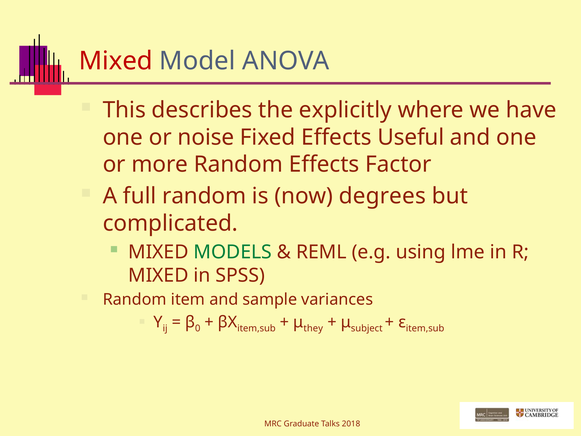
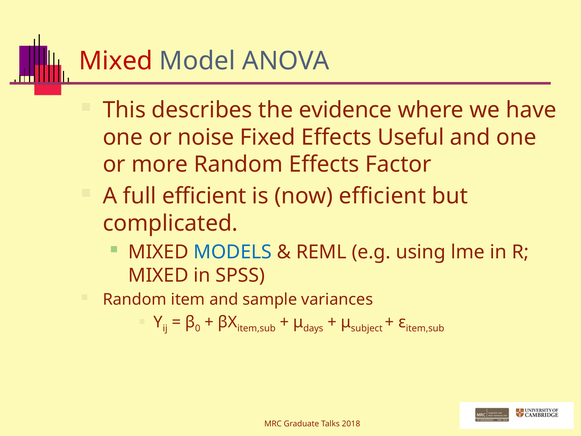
explicitly: explicitly -> evidence (345, 110)
full random: random -> efficient (204, 196)
now degrees: degrees -> efficient (382, 196)
MODELS colour: green -> blue (233, 252)
they: they -> days (313, 328)
